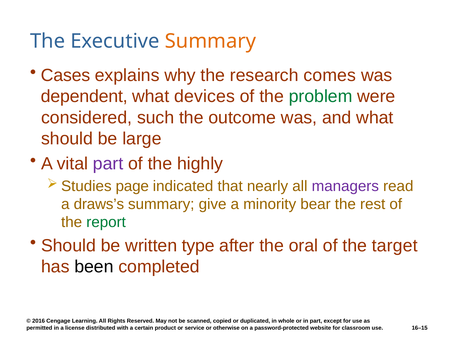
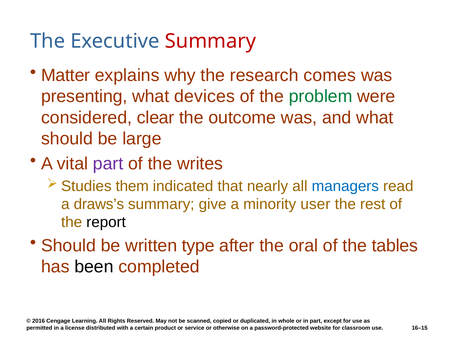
Summary colour: orange -> red (210, 41)
Cases: Cases -> Matter (66, 75)
dependent: dependent -> presenting (84, 97)
such: such -> clear (156, 118)
highly: highly -> writes (200, 164)
page: page -> them (132, 186)
managers colour: purple -> blue (345, 186)
bear: bear -> user (315, 204)
report colour: green -> black (106, 223)
target: target -> tables (395, 246)
